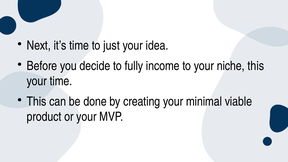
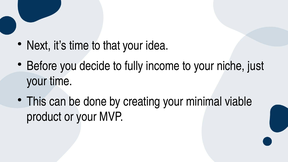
just: just -> that (112, 45)
niche this: this -> just (256, 66)
